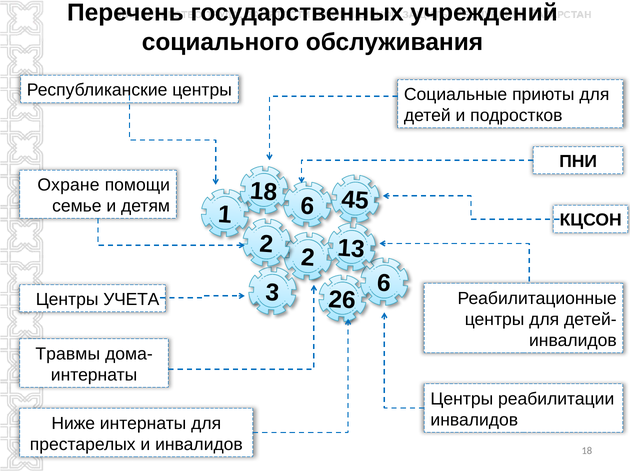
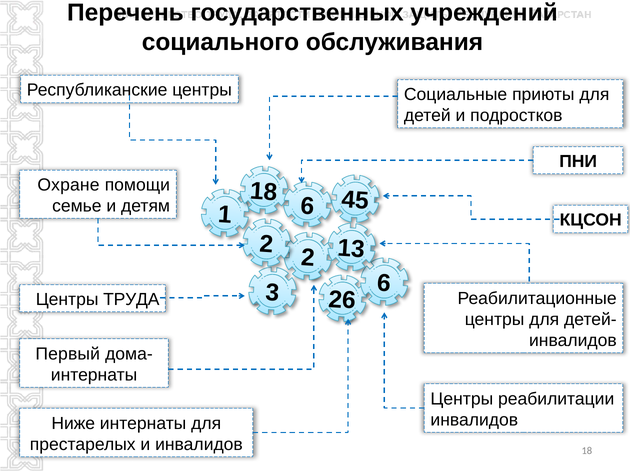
УЧЕТА: УЧЕТА -> ТРУДА (131, 300)
Травмы: Травмы -> Первый (68, 354)
